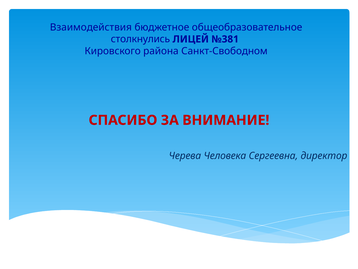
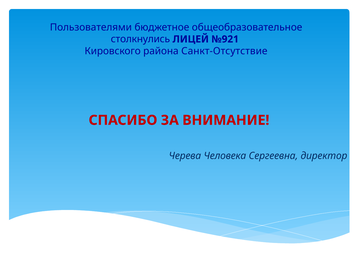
Взаимодействия: Взаимодействия -> Пользователями (91, 27)
№381: №381 -> №921 (225, 39)
Санкт-Свободном: Санкт-Свободном -> Санкт-Отсутствие (224, 51)
